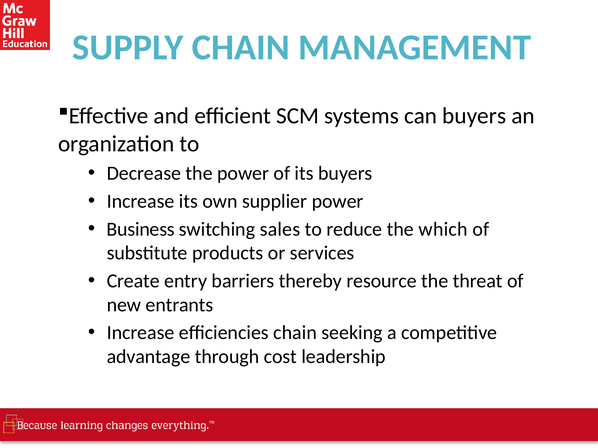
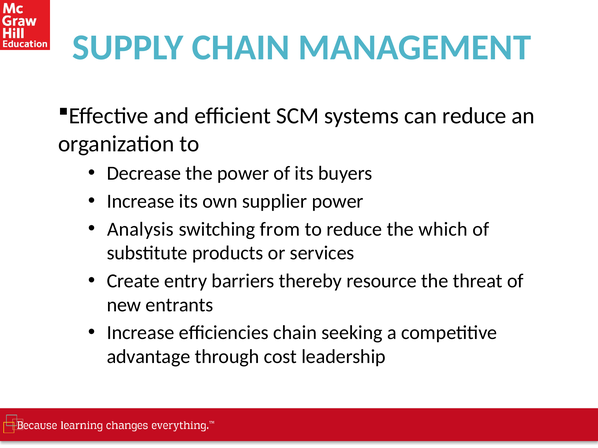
can buyers: buyers -> reduce (474, 116)
Business: Business -> Analysis (140, 229)
sales: sales -> from (280, 229)
